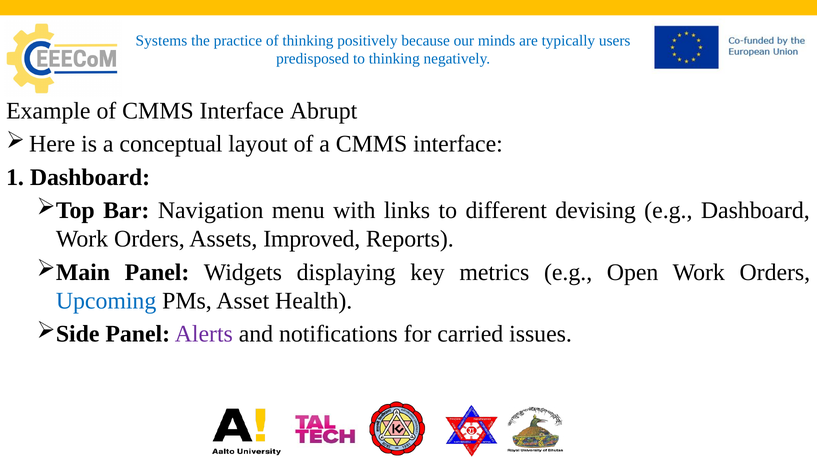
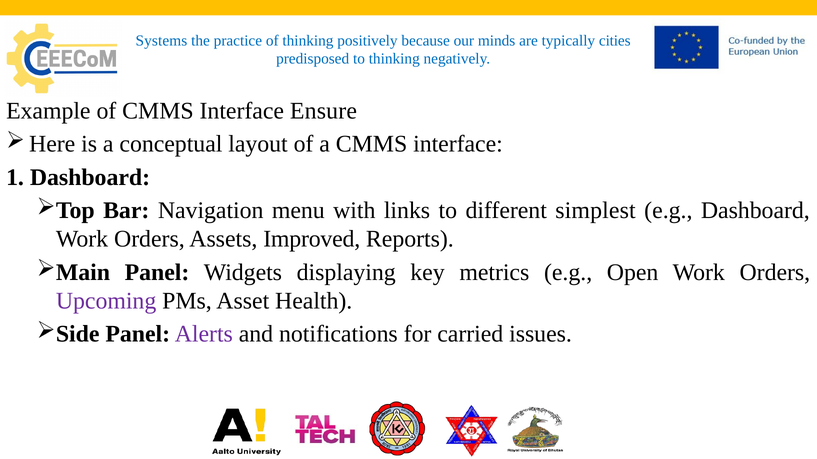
users: users -> cities (615, 41)
Abrupt: Abrupt -> Ensure (323, 111)
devising: devising -> simplest (596, 211)
Upcoming colour: blue -> purple (106, 301)
